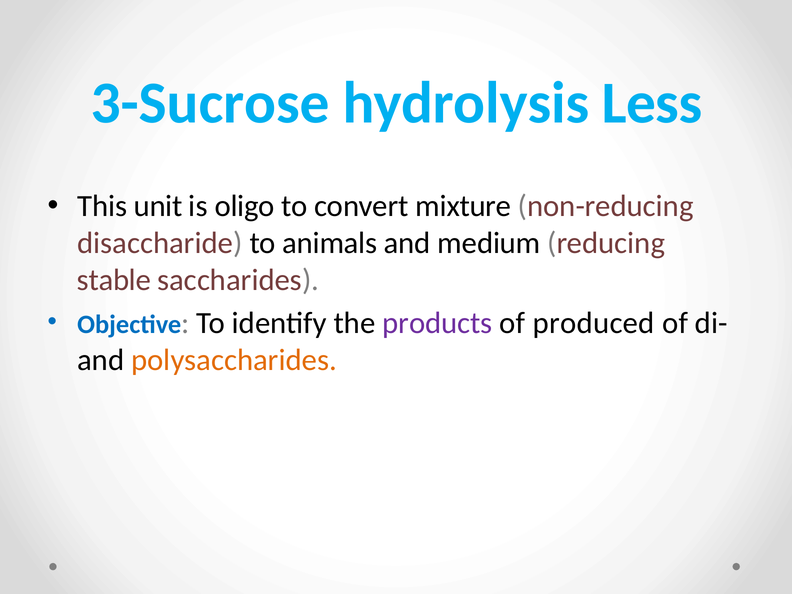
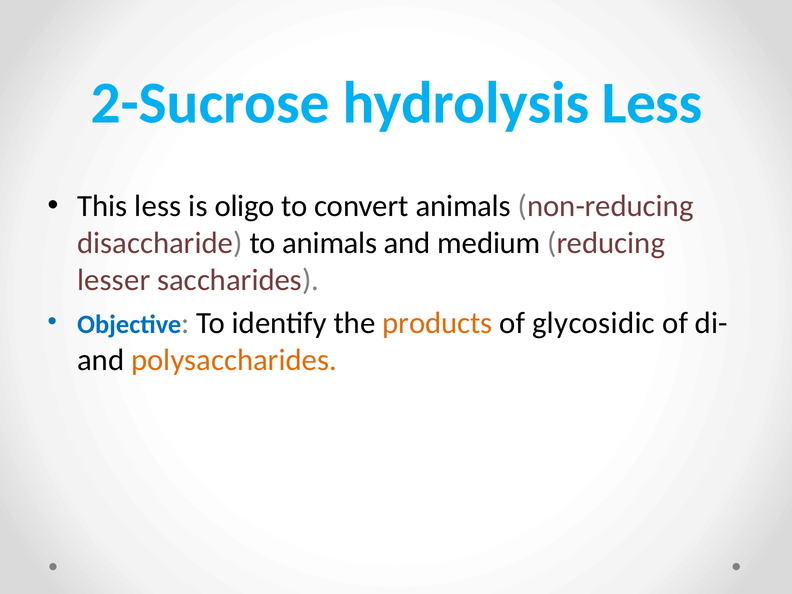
3-Sucrose: 3-Sucrose -> 2-Sucrose (210, 103)
This unit: unit -> less (158, 206)
convert mixture: mixture -> animals (463, 206)
stable: stable -> lesser (114, 280)
products colour: purple -> orange (437, 323)
produced: produced -> glycosidic (594, 323)
